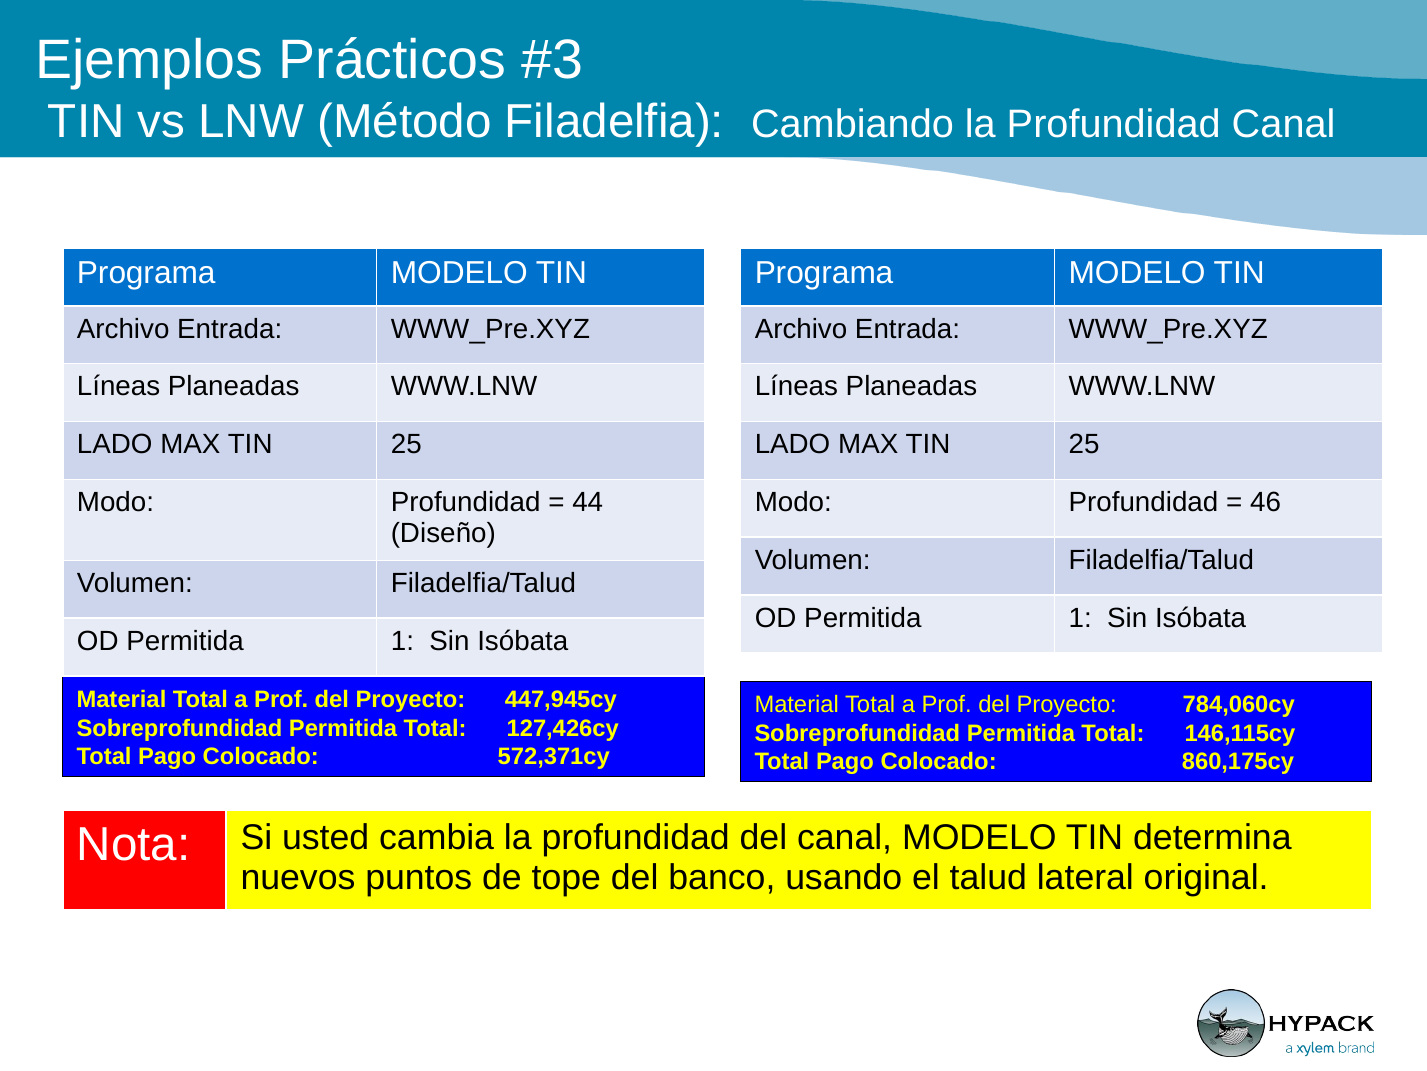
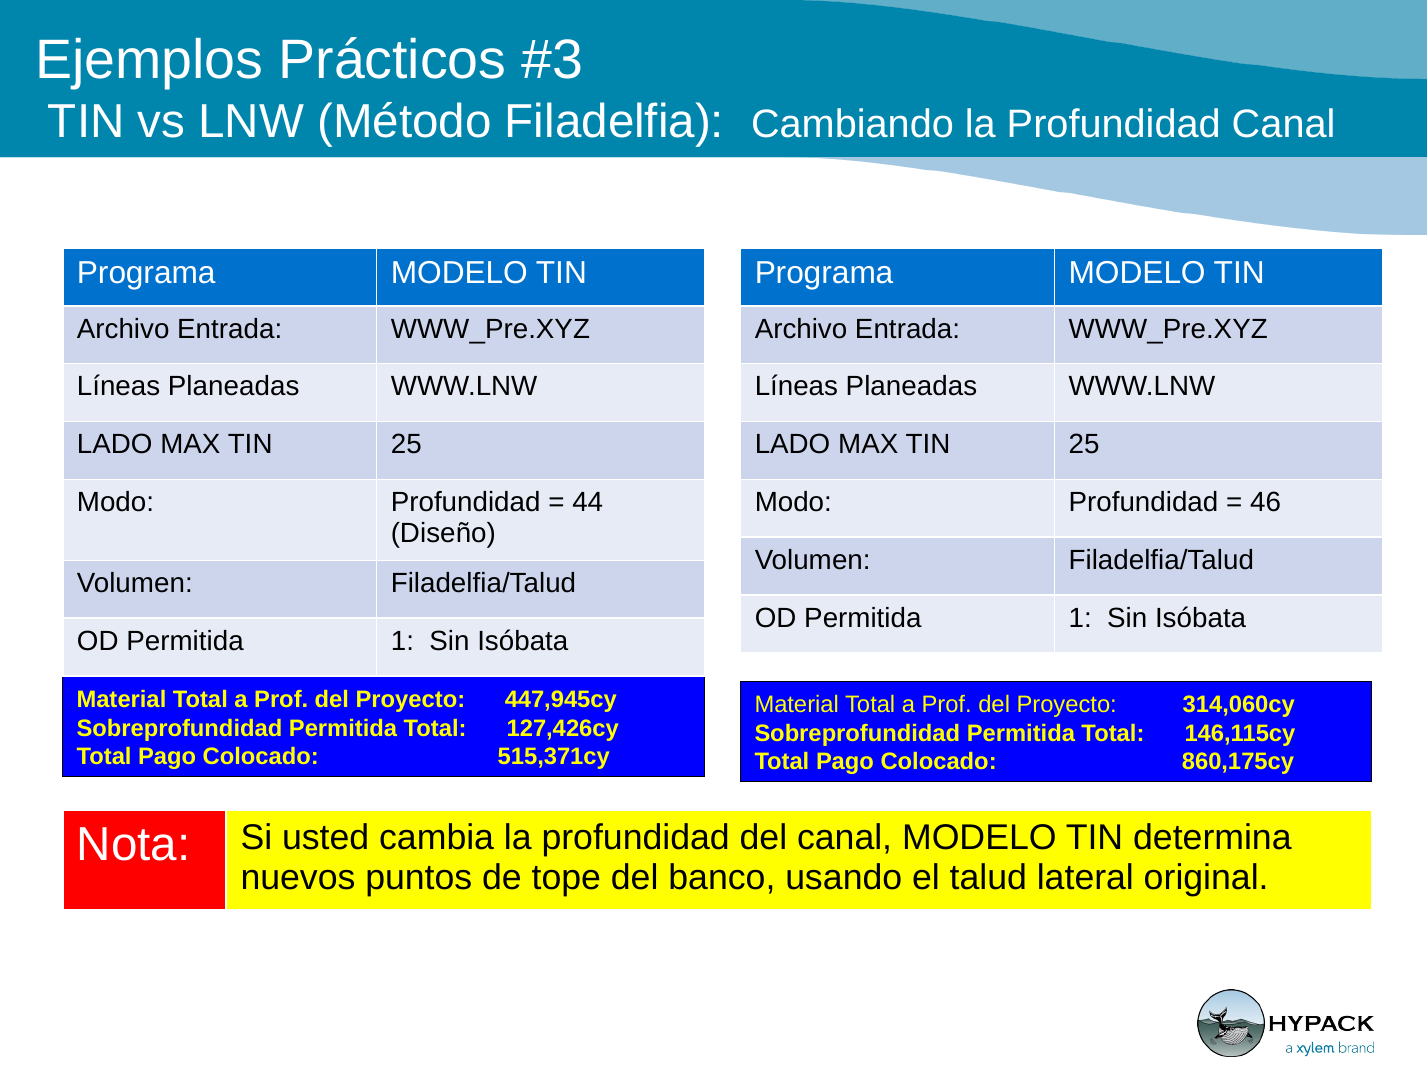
784,060cy: 784,060cy -> 314,060cy (1239, 704)
572,371cy: 572,371cy -> 515,371cy (554, 756)
